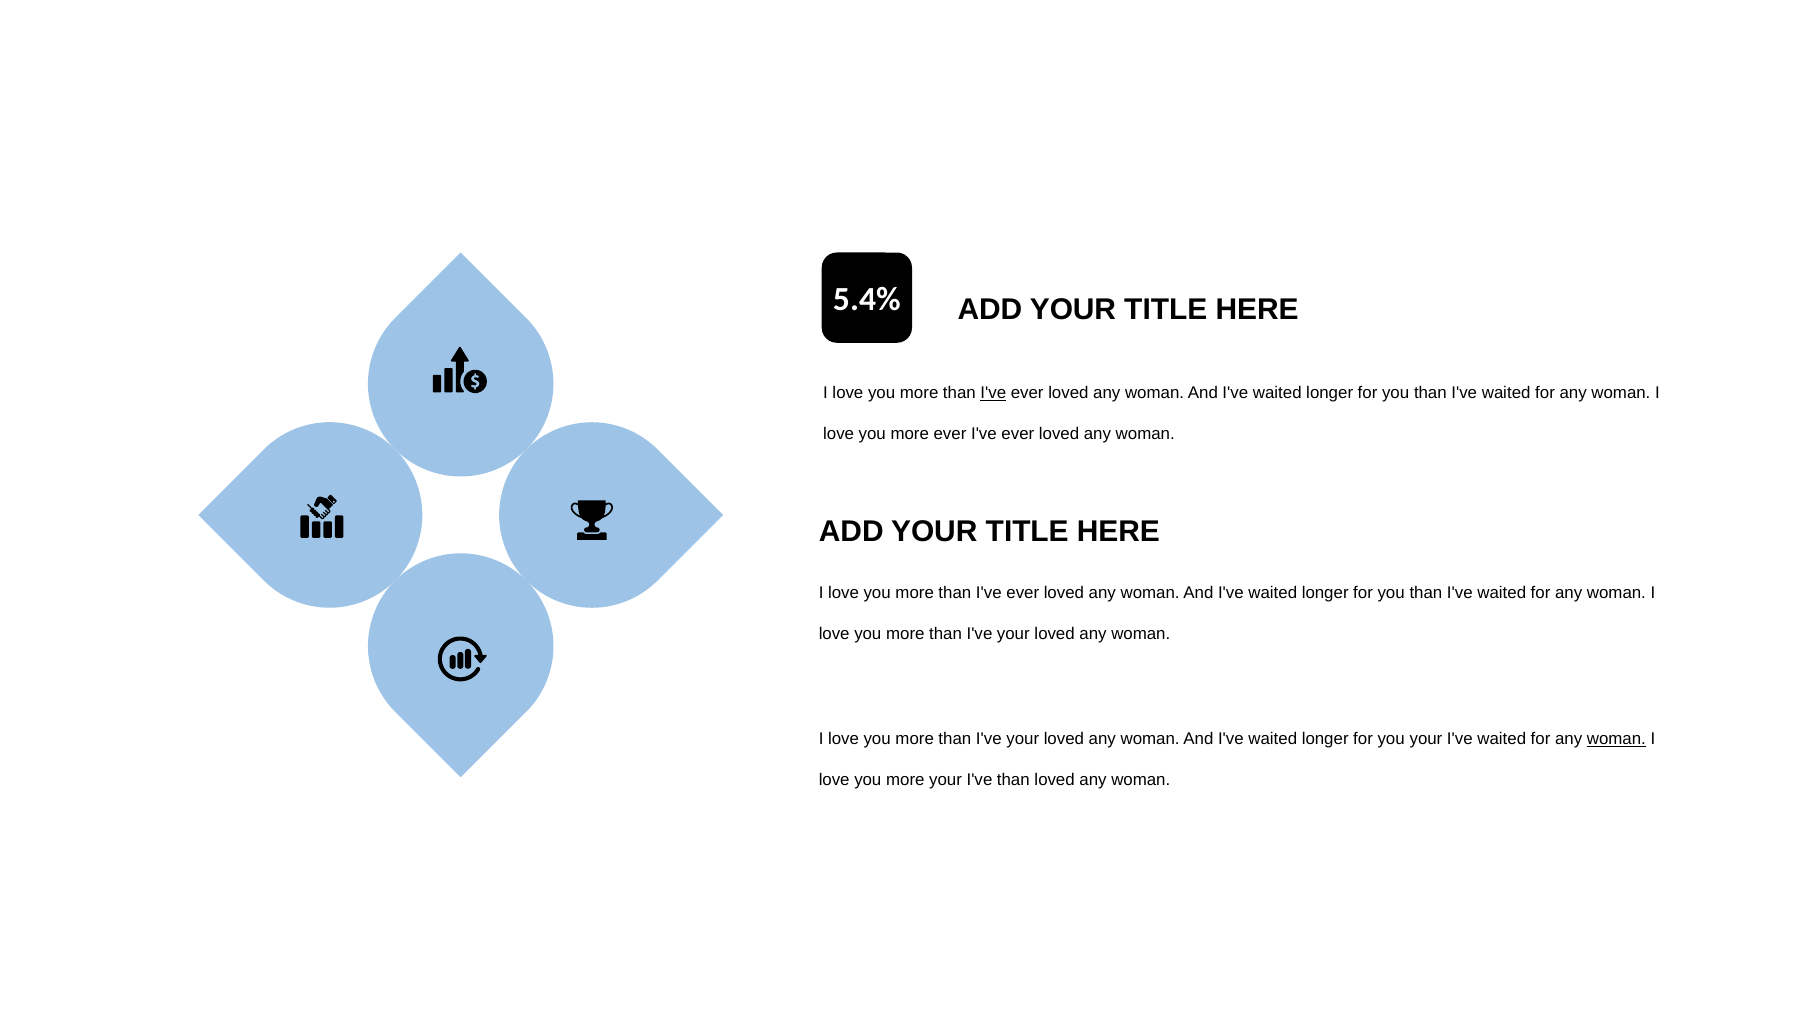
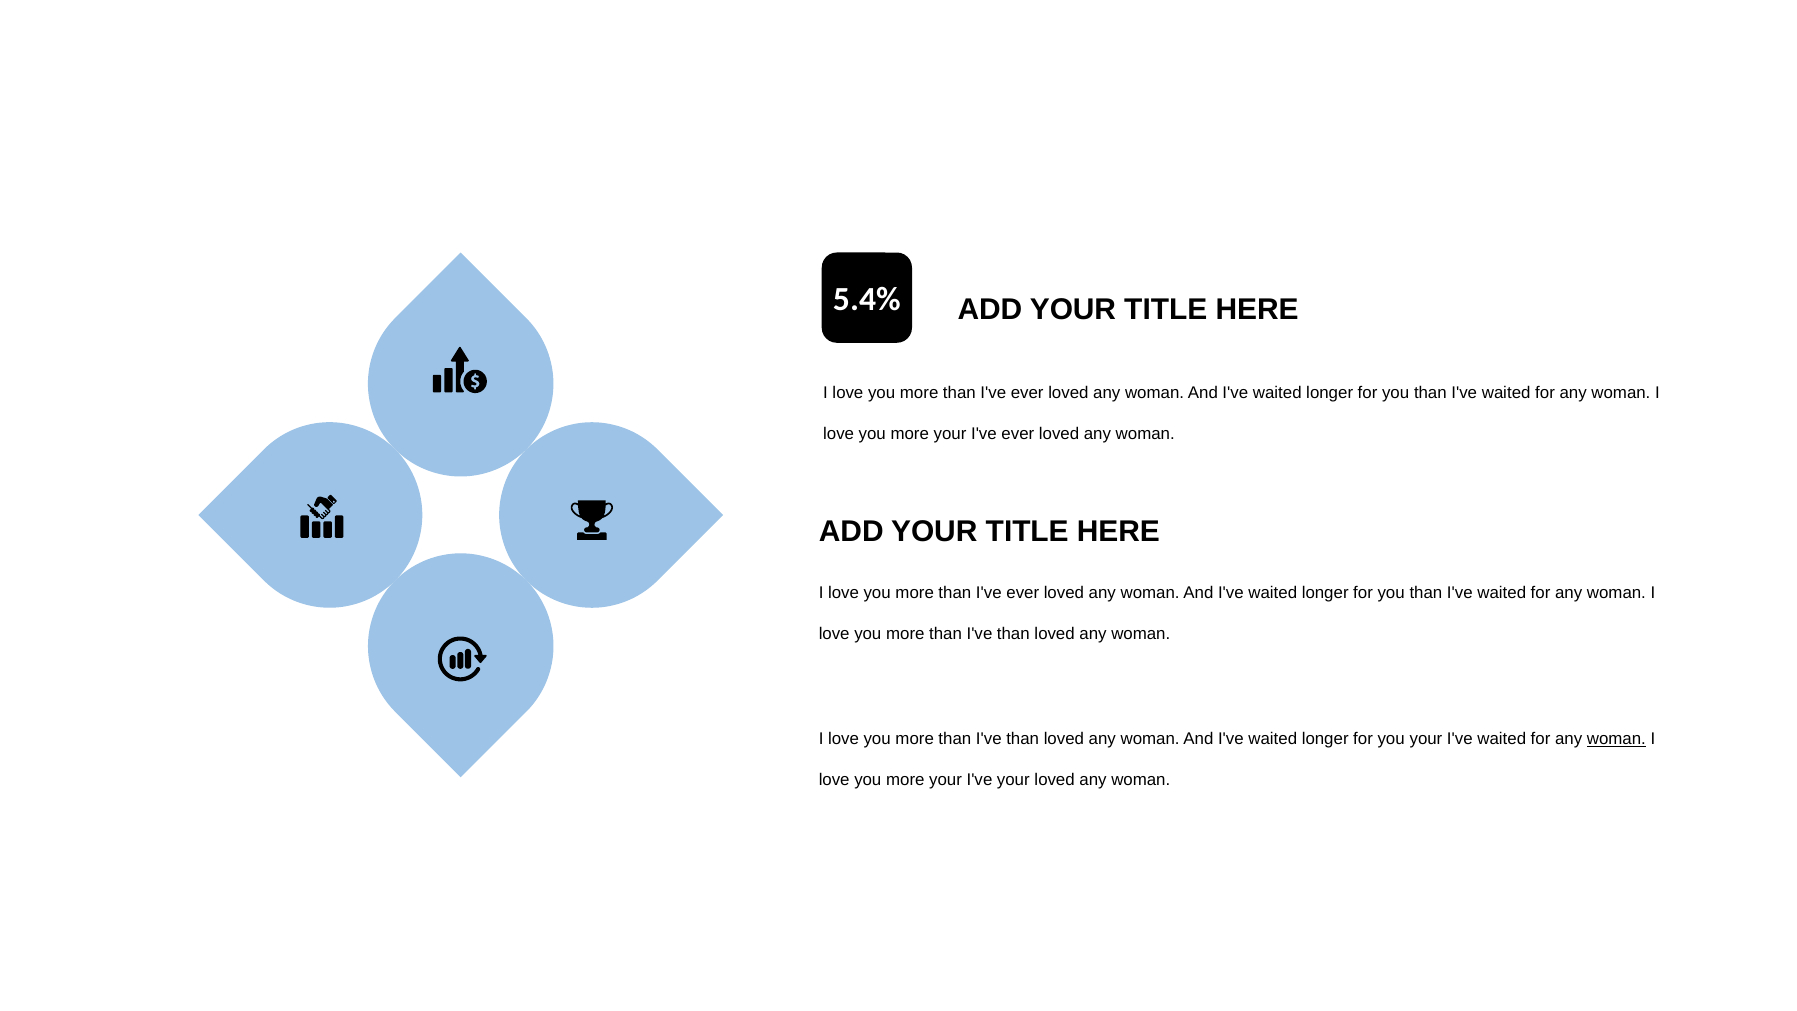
I've underline: present -> none (993, 393)
ever: ever -> your (950, 434)
your: your -> than (1013, 633)
your: your -> than (1023, 739)
I've than: than -> your (1013, 780)
